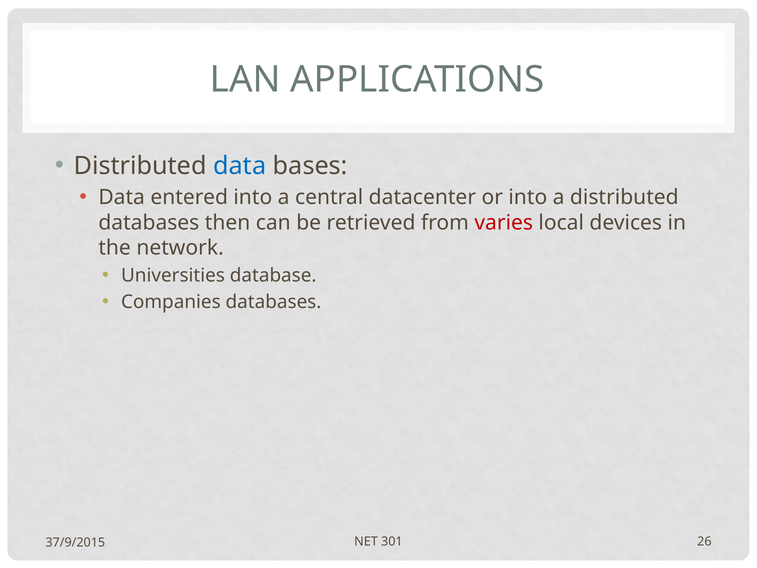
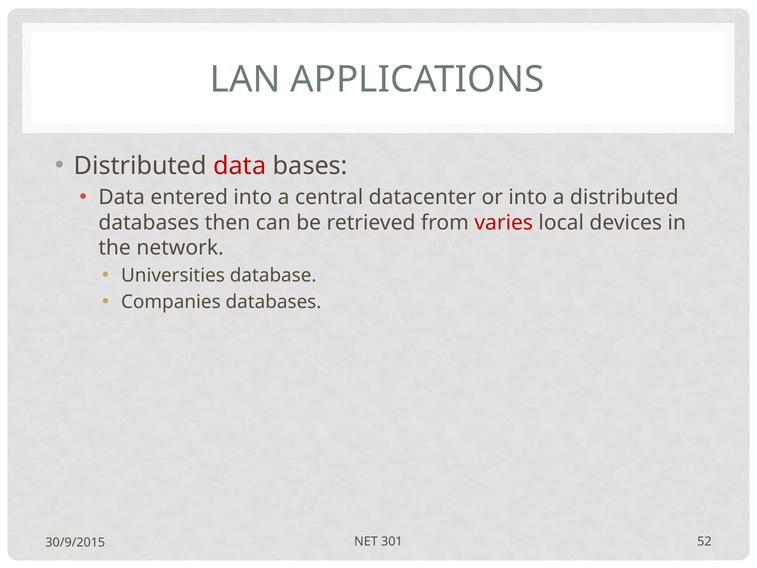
data colour: blue -> red (240, 166)
26: 26 -> 52 (704, 541)
37/9/2015: 37/9/2015 -> 30/9/2015 (75, 542)
